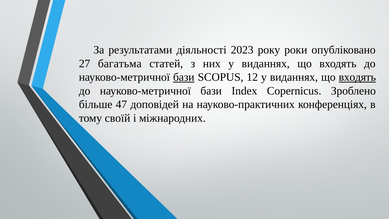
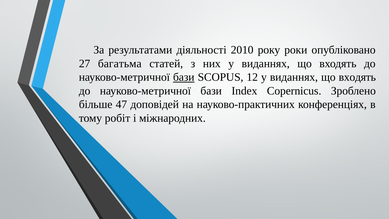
2023: 2023 -> 2010 (242, 50)
входять underline: present -> none (357, 77)
своїй: своїй -> робіт (118, 118)
